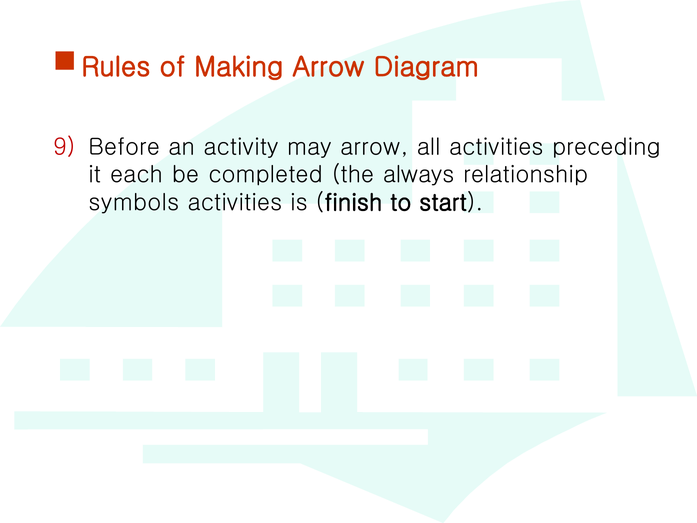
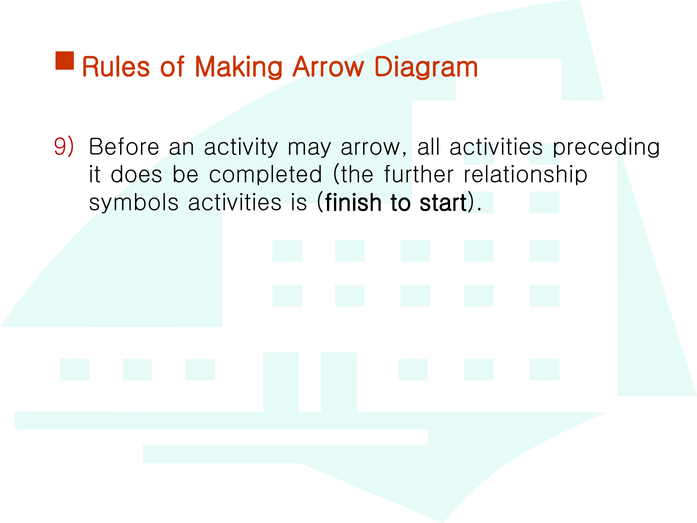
each: each -> does (137, 175)
always: always -> further (419, 175)
